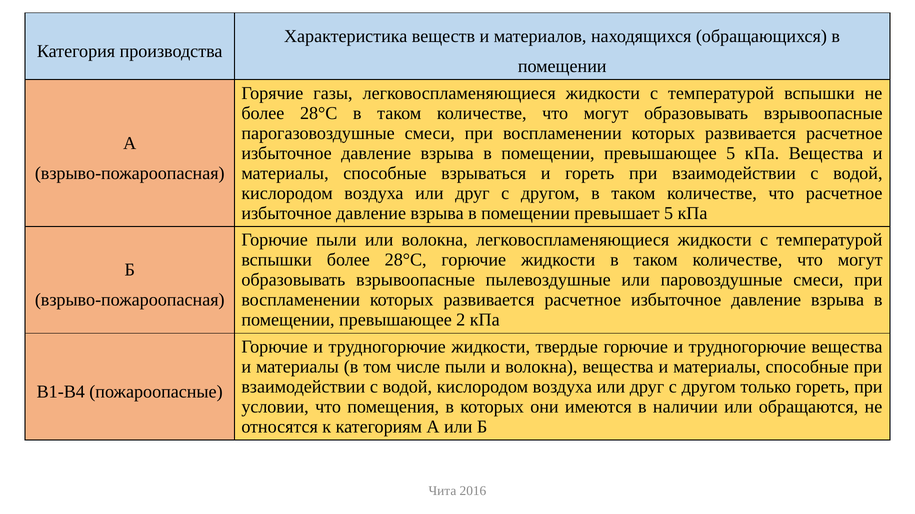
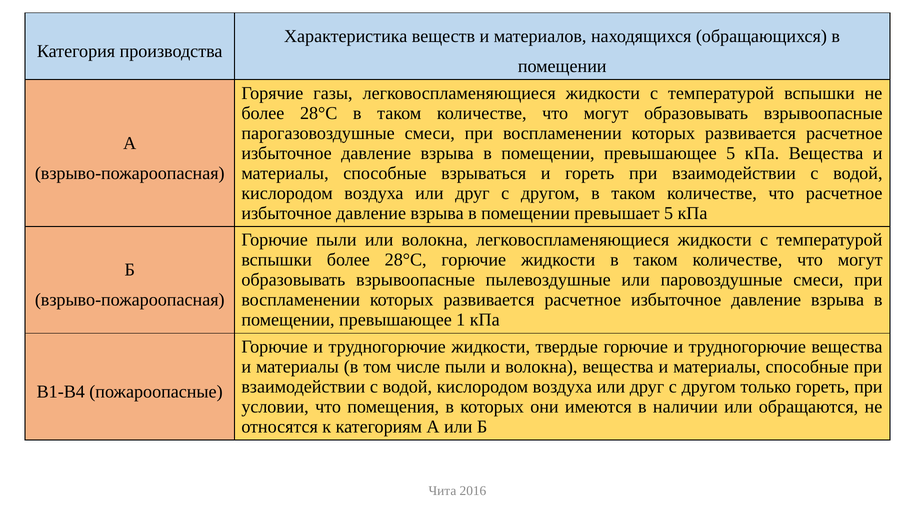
2: 2 -> 1 (461, 320)
